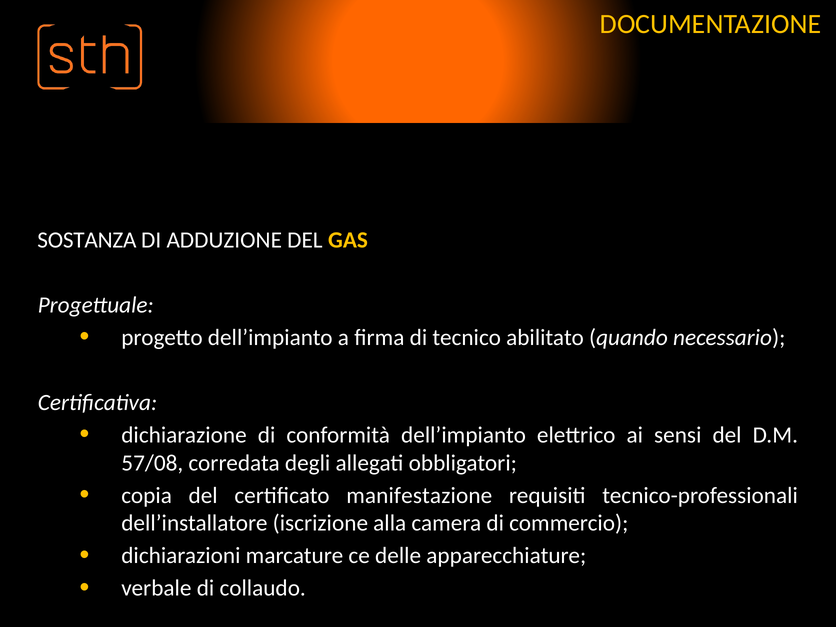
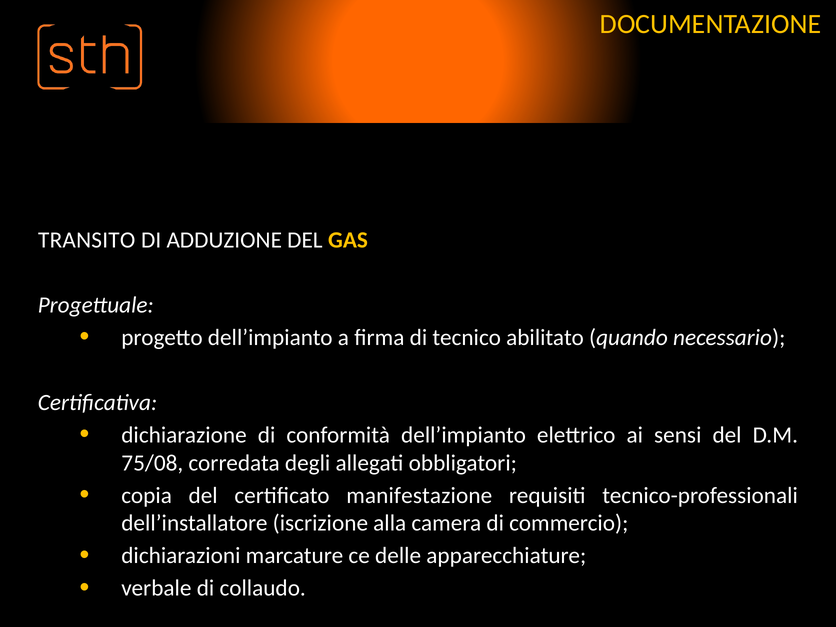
SOSTANZA: SOSTANZA -> TRANSITO (87, 240)
57/08: 57/08 -> 75/08 (152, 463)
